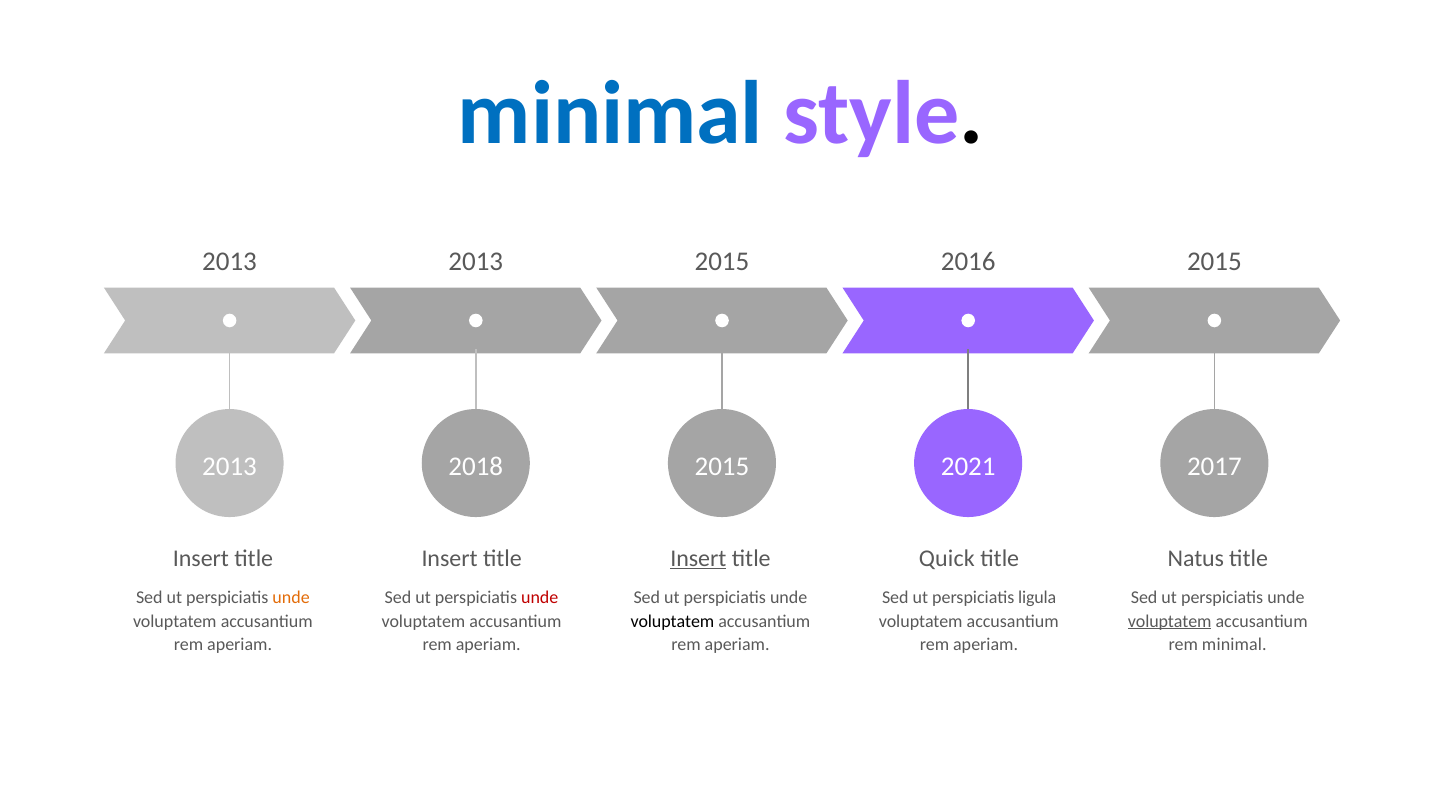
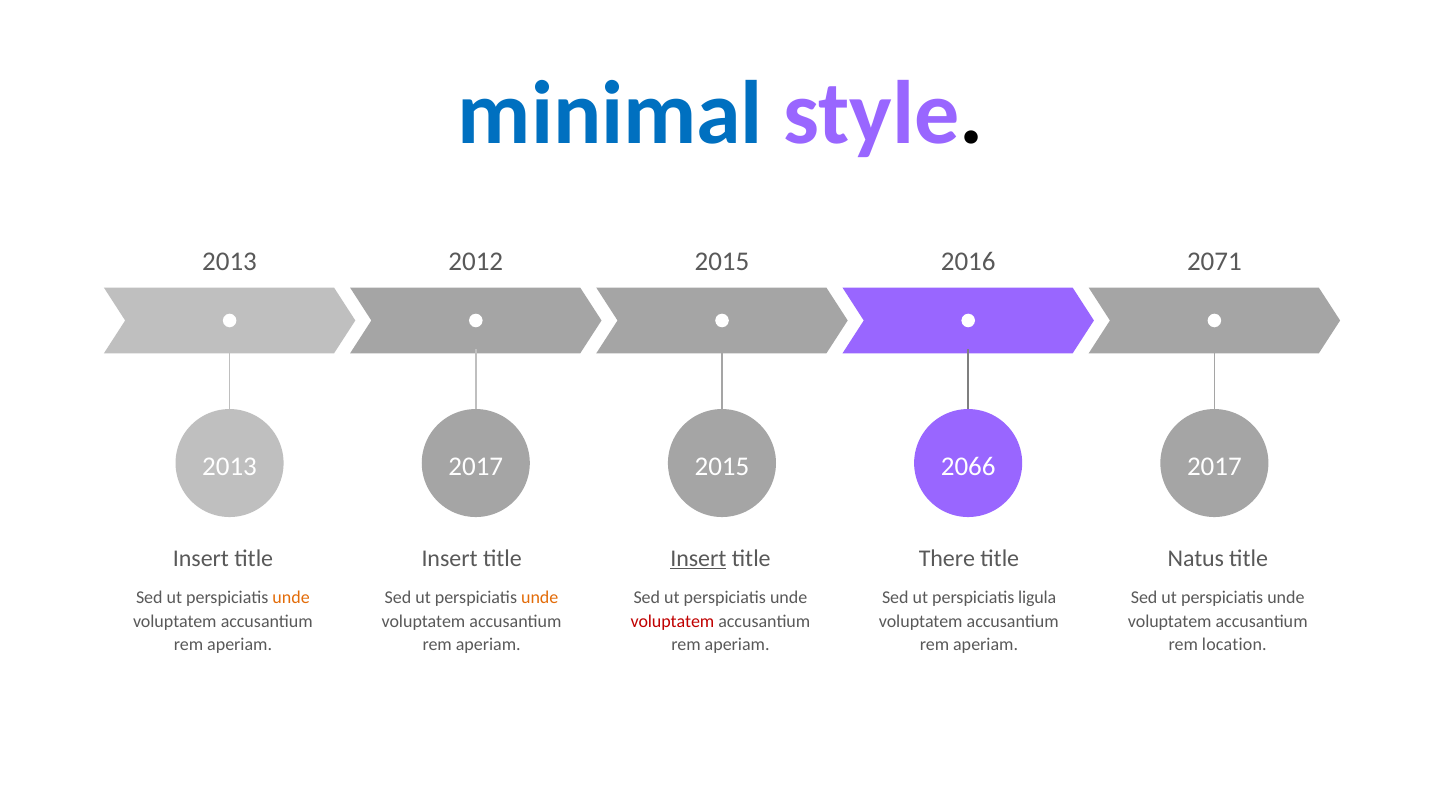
2013 2013: 2013 -> 2012 (476, 262)
2016 2015: 2015 -> 2071 (1214, 262)
2013 2018: 2018 -> 2017 (476, 467)
2021: 2021 -> 2066 (968, 467)
Quick: Quick -> There (947, 559)
unde colour: red -> orange (540, 598)
voluptatem colour: black -> red (672, 622)
voluptatem underline: present -> none (1170, 622)
rem minimal: minimal -> location (1234, 645)
